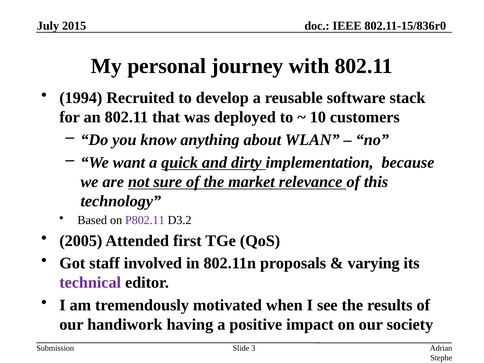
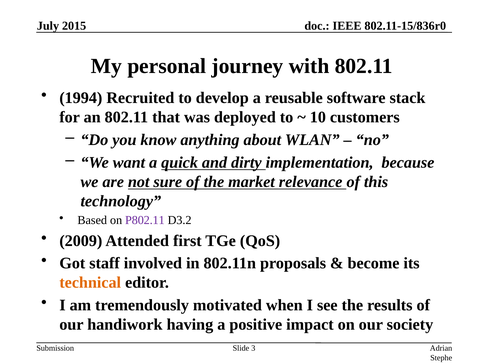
2005: 2005 -> 2009 (81, 241)
varying: varying -> become (373, 263)
technical colour: purple -> orange (90, 283)
